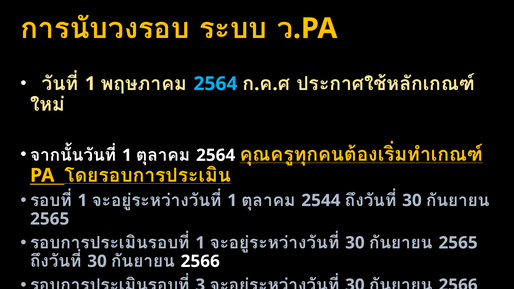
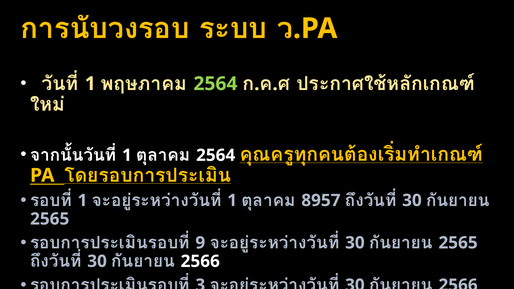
2564 colour: light blue -> light green (215, 84)
2544: 2544 -> 8957 (321, 200)
1: 1 -> 9 (200, 243)
